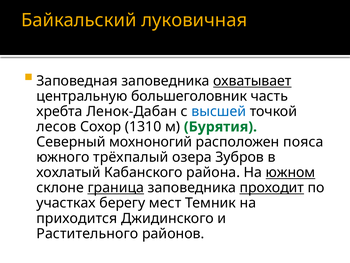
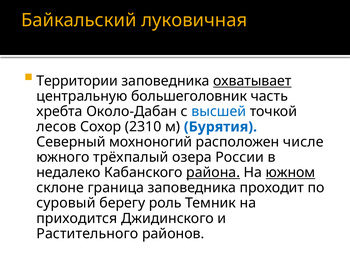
Заповедная: Заповедная -> Территории (77, 81)
Ленок-Дабан: Ленок-Дабан -> Около-Дабан (132, 111)
1310: 1310 -> 2310 (143, 127)
Бурятия colour: green -> blue (220, 127)
пояса: пояса -> числе (303, 142)
Зубров: Зубров -> России (240, 157)
хохлатый: хохлатый -> недалеко (68, 172)
района underline: none -> present (213, 172)
граница underline: present -> none (116, 187)
проходит underline: present -> none (272, 187)
участках: участках -> суровый (66, 203)
мест: мест -> роль (165, 203)
